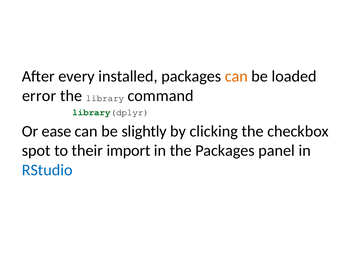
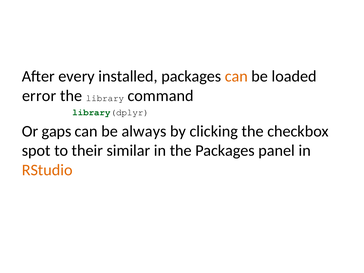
ease: ease -> gaps (57, 131)
slightly: slightly -> always (144, 131)
import: import -> similar (128, 151)
RStudio colour: blue -> orange (47, 170)
